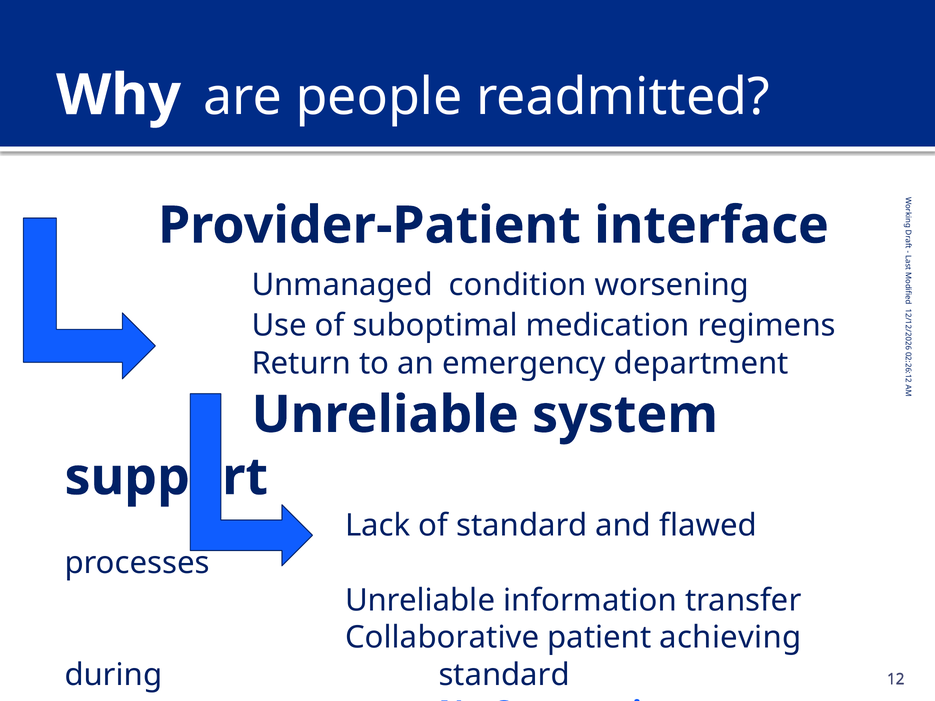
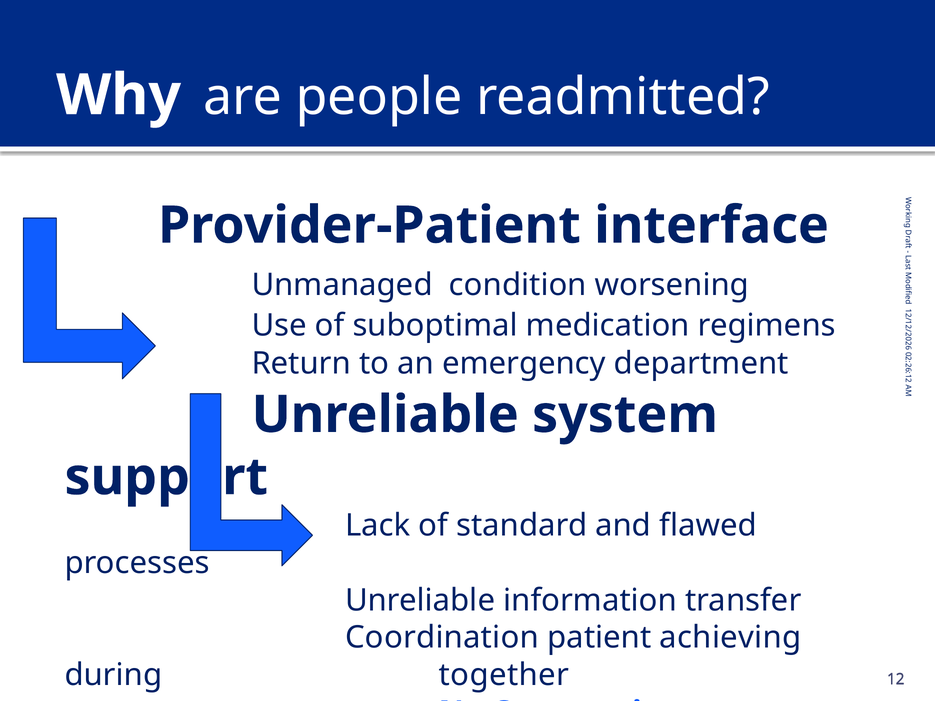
Collaborative: Collaborative -> Coordination (442, 638)
during standard: standard -> together (504, 675)
